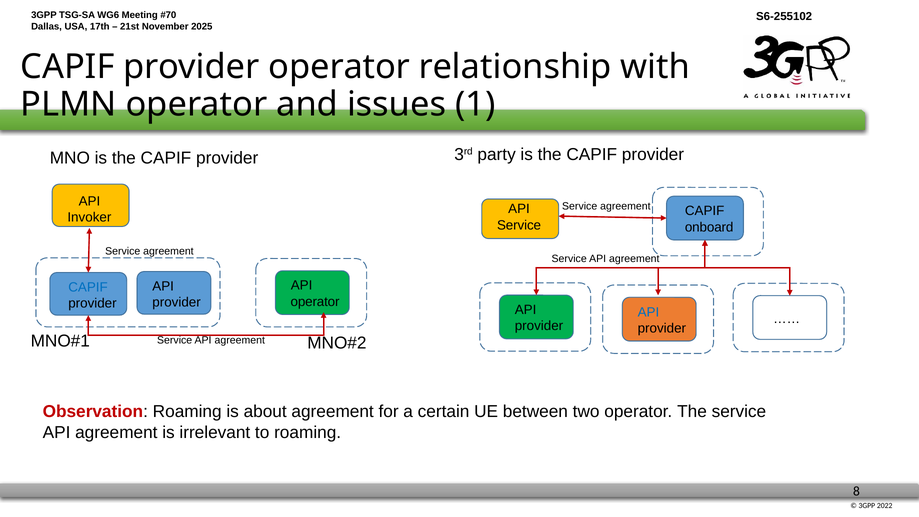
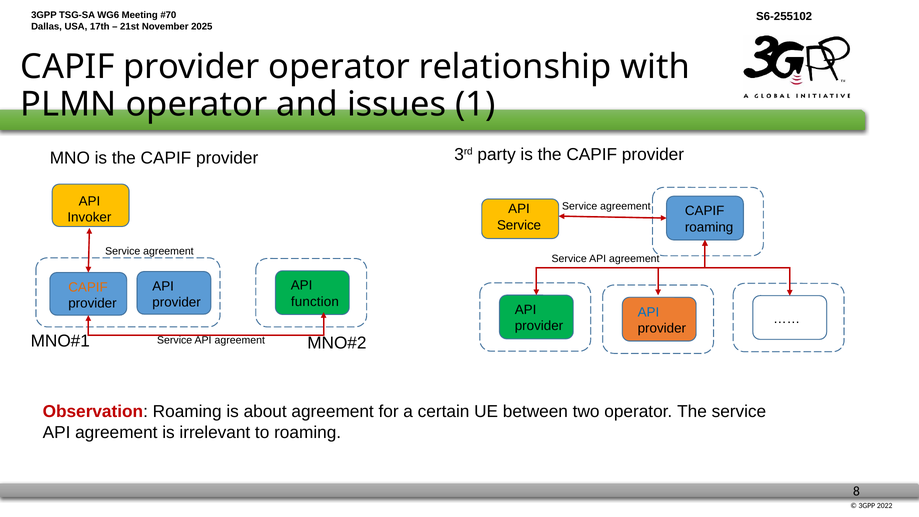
onboard: onboard -> roaming (709, 227)
CAPIF colour: blue -> orange (88, 287)
operator: operator -> function (315, 302)
